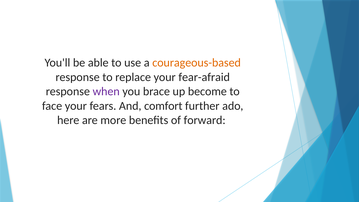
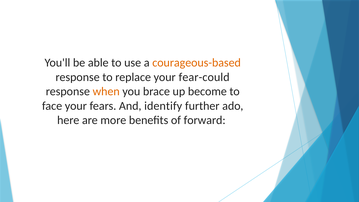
fear-afraid: fear-afraid -> fear-could (204, 77)
when colour: purple -> orange (106, 91)
comfort: comfort -> identify (163, 106)
